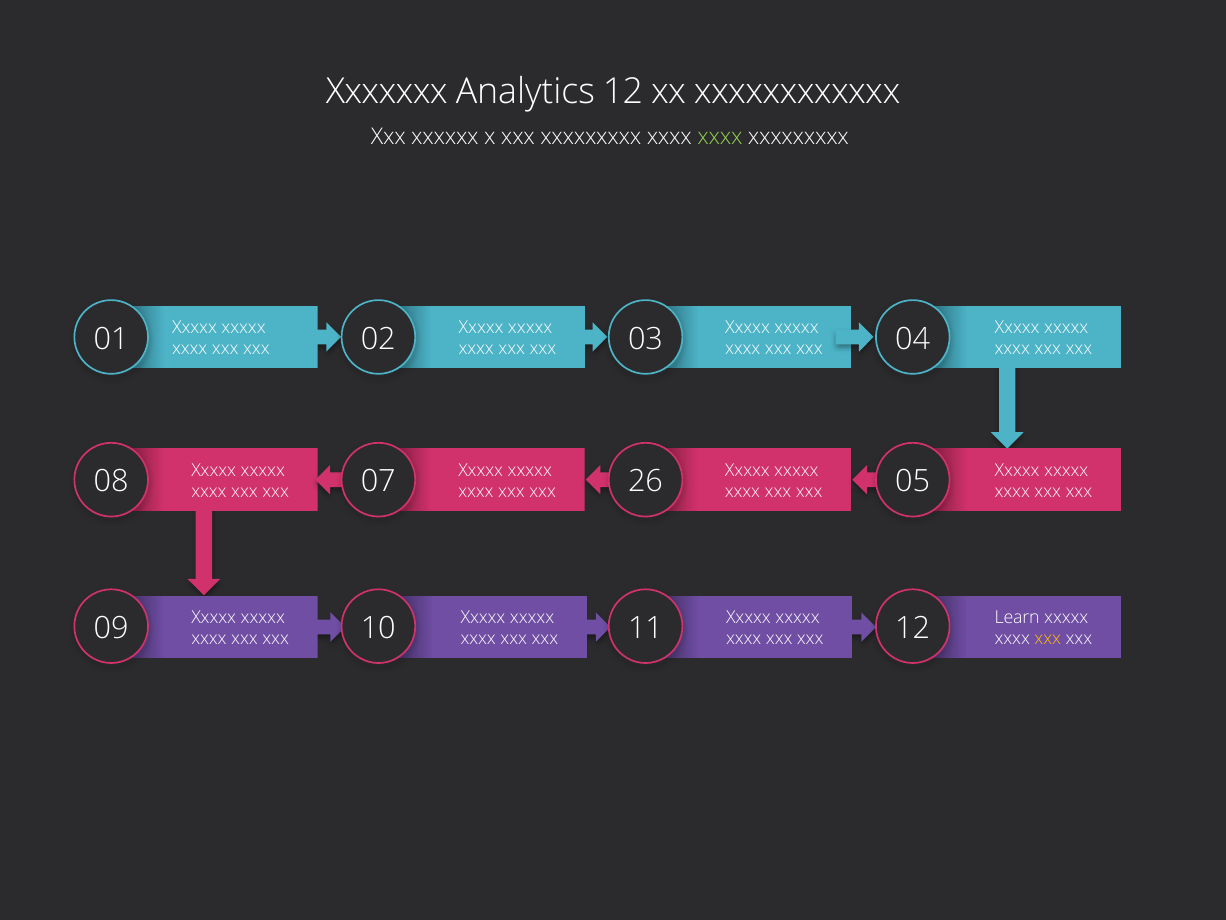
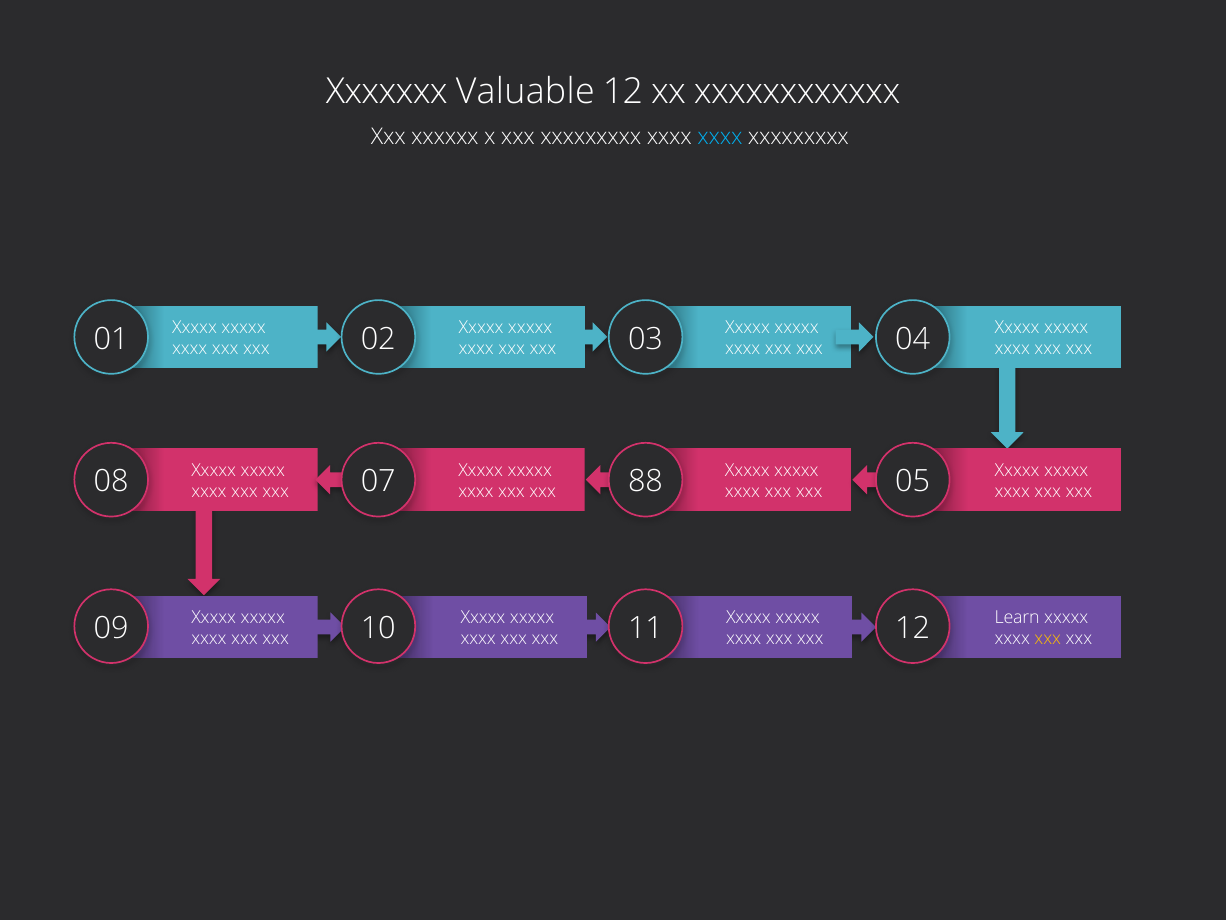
Analytics: Analytics -> Valuable (525, 92)
xxxx colour: light green -> light blue (720, 137)
26: 26 -> 88 (645, 482)
